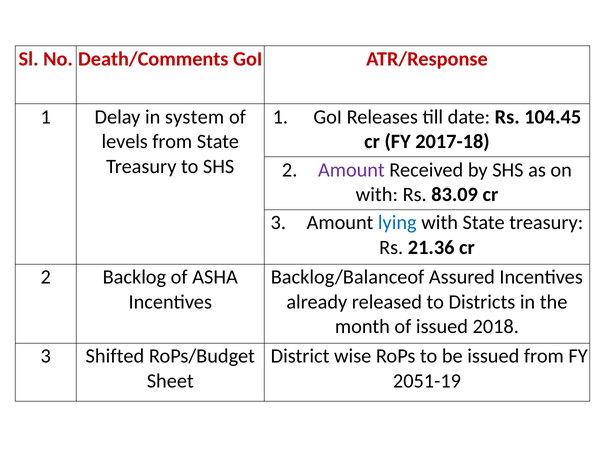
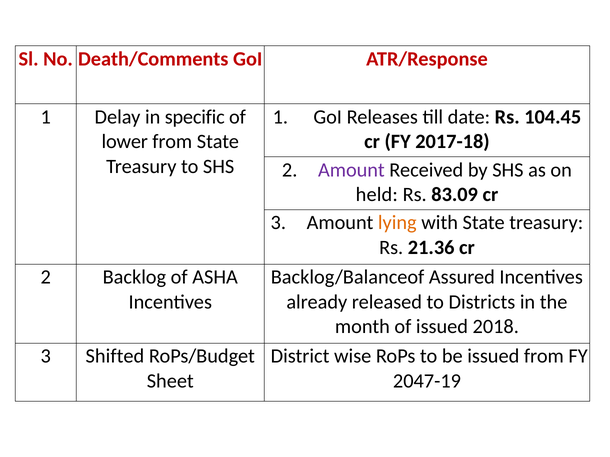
system: system -> specific (195, 117)
levels: levels -> lower (125, 142)
with: with -> held (377, 195)
lying colour: blue -> orange (397, 223)
2051-19: 2051-19 -> 2047-19 (427, 381)
